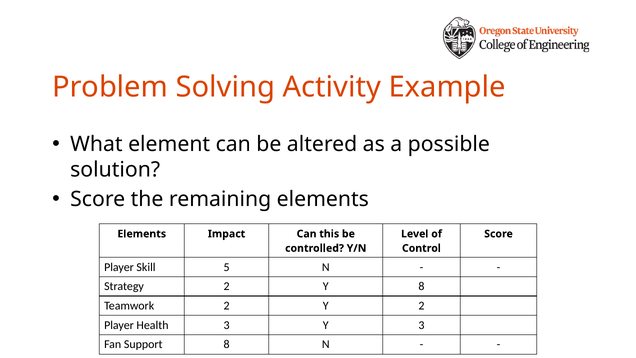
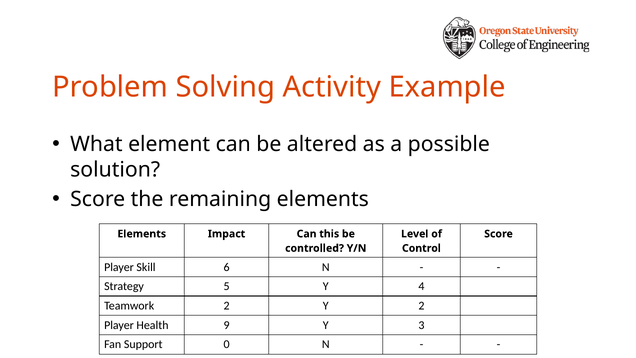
5: 5 -> 6 (227, 267)
Strategy 2: 2 -> 5 (227, 286)
Y 8: 8 -> 4 (421, 286)
Health 3: 3 -> 9 (227, 325)
Support 8: 8 -> 0 (227, 344)
